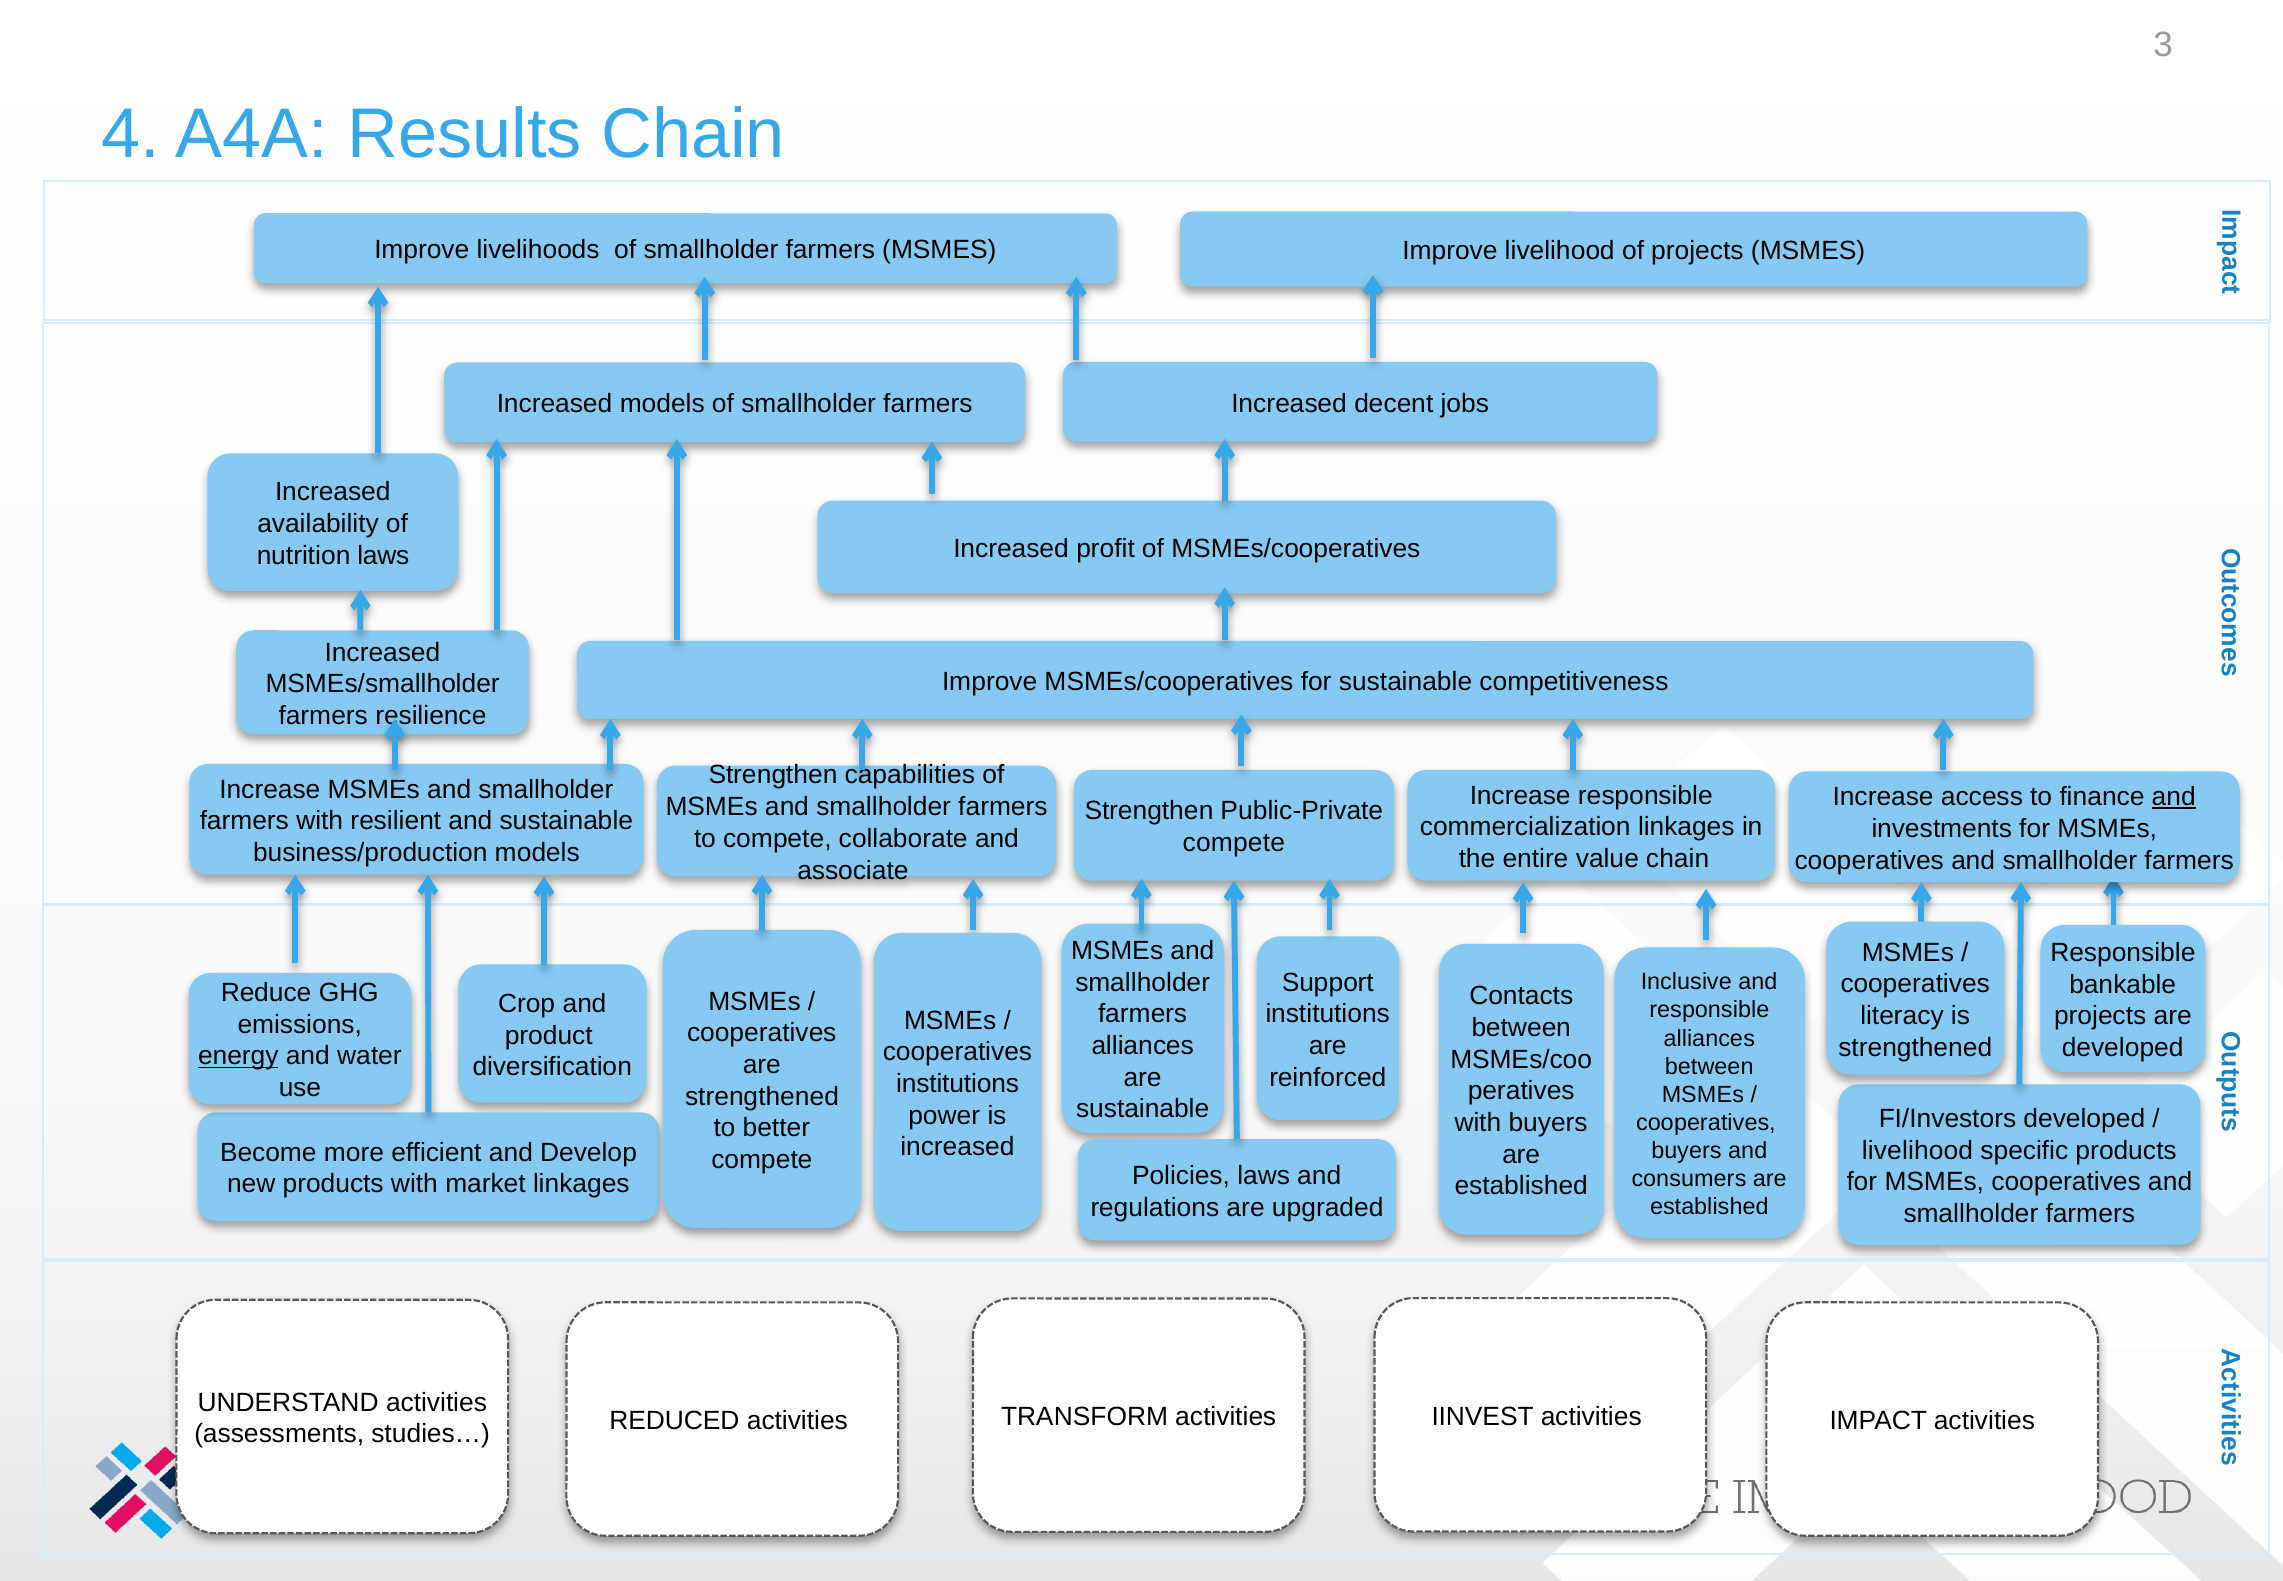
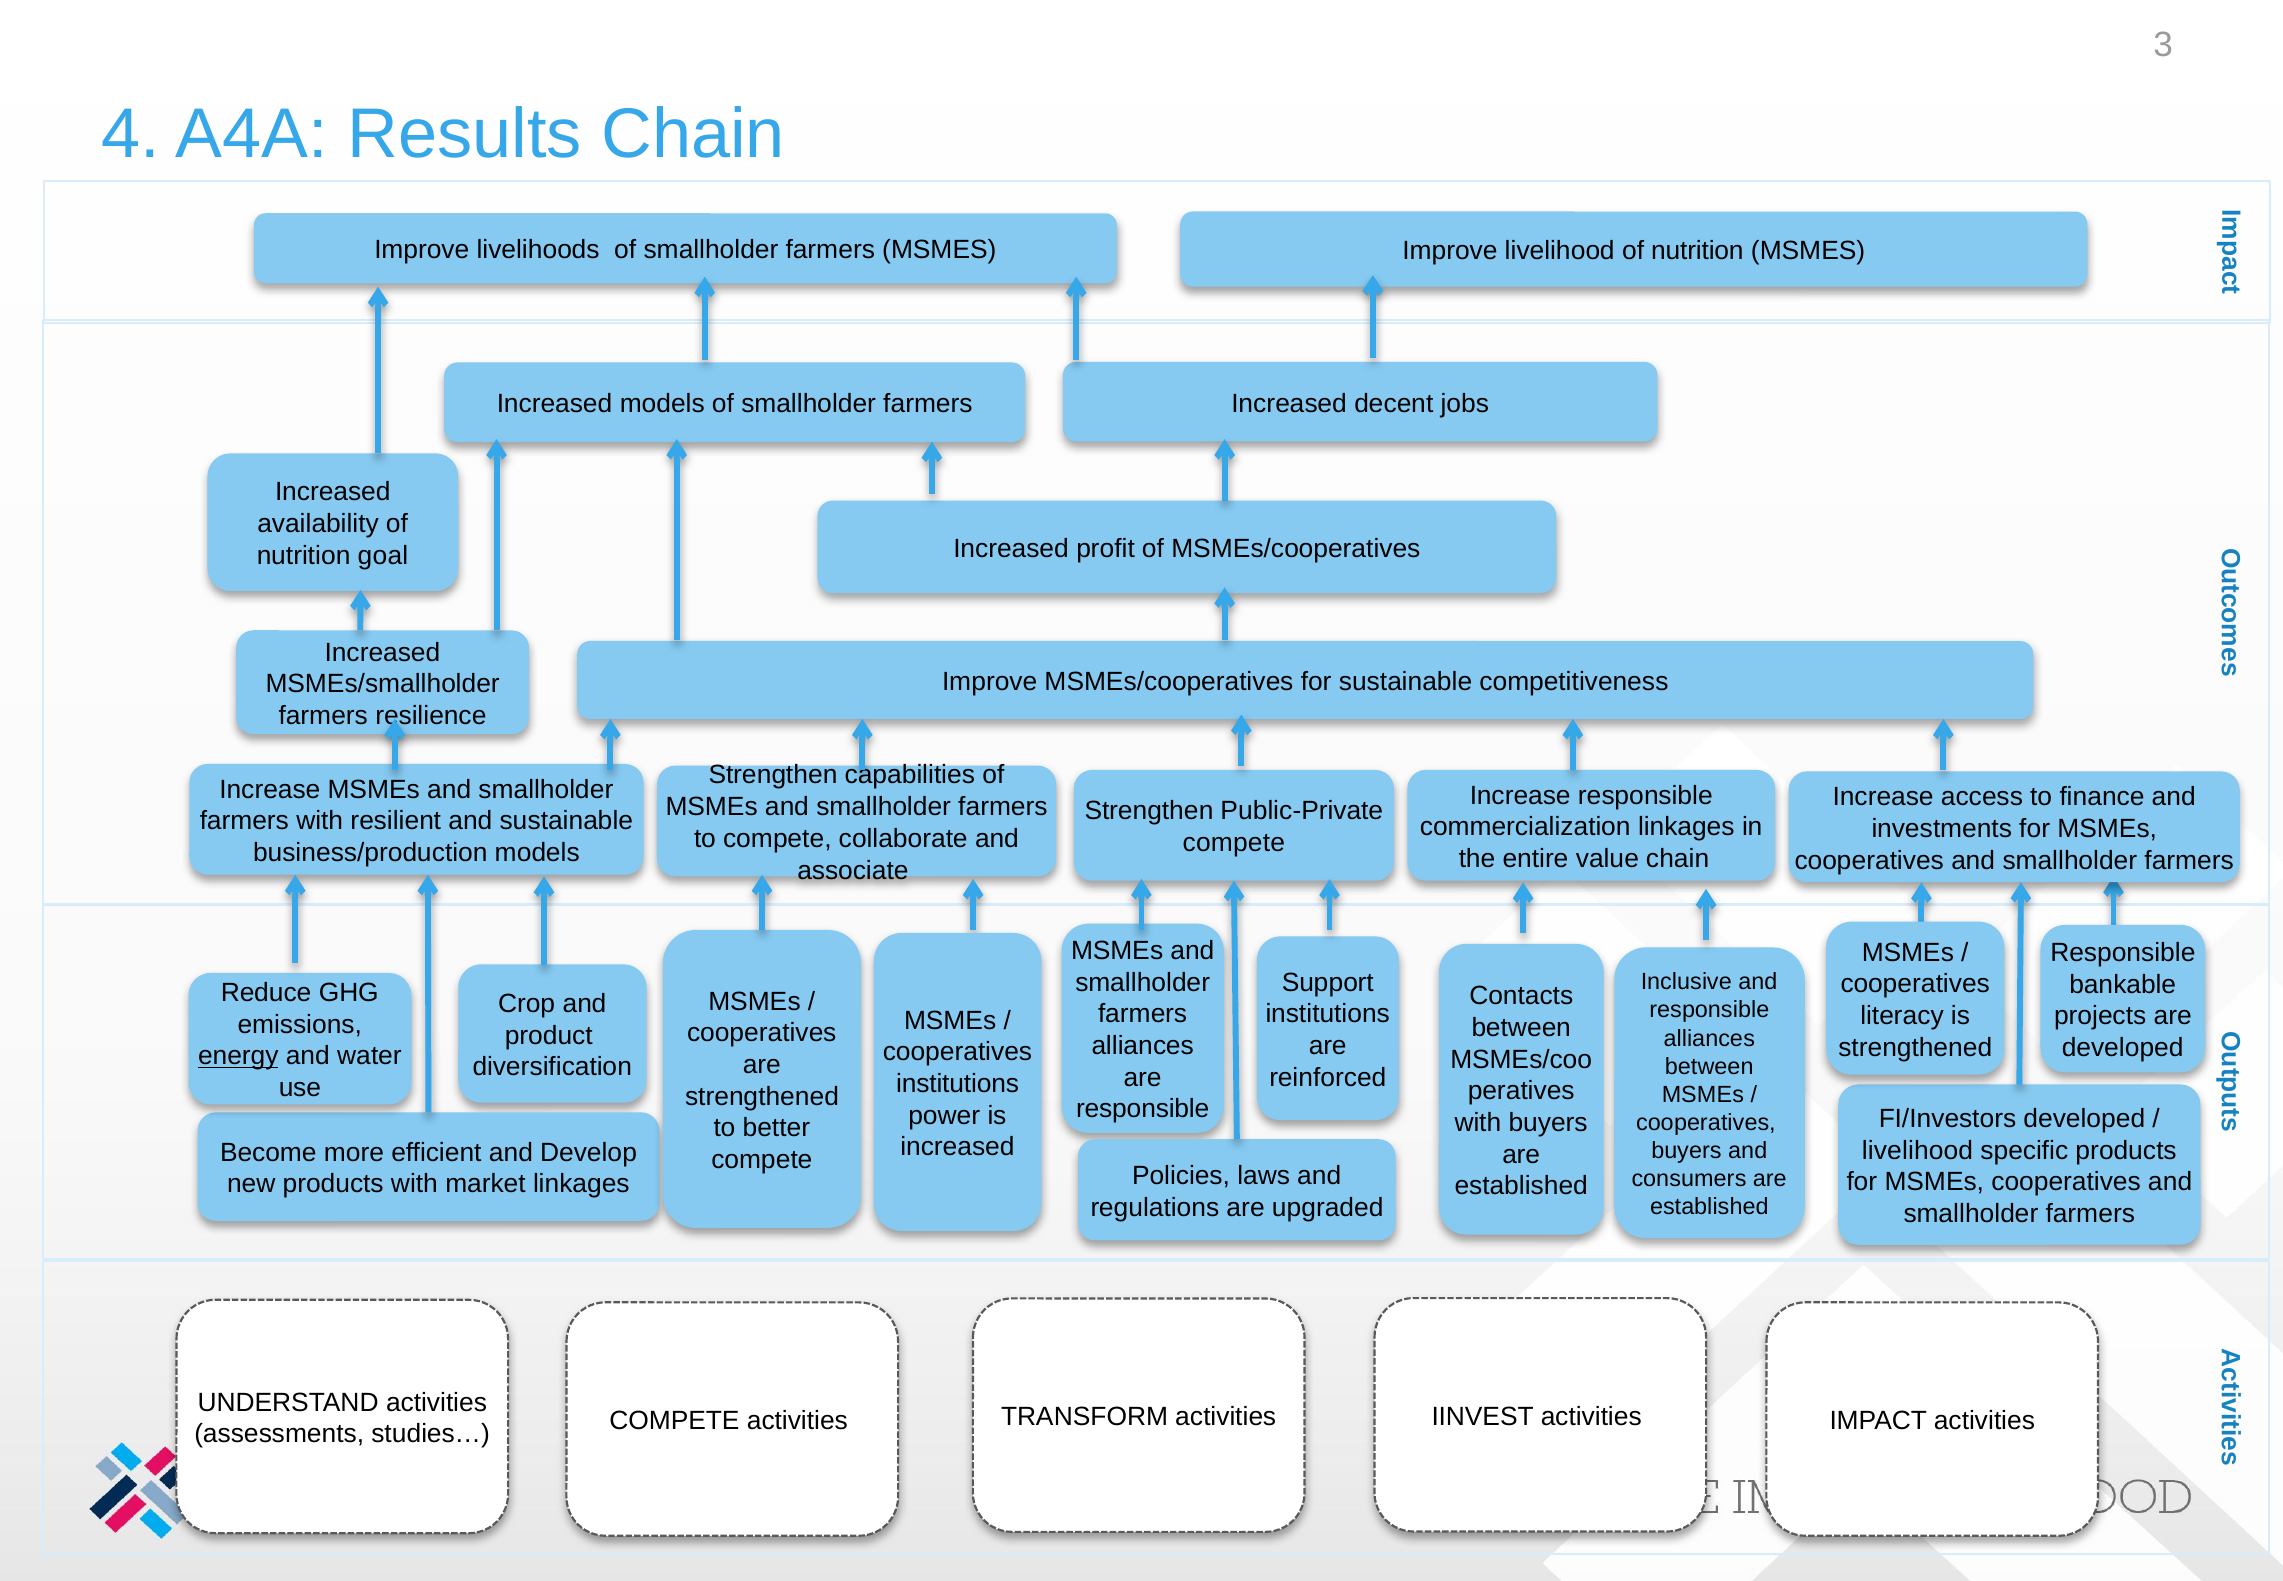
livelihood of projects: projects -> nutrition (1697, 251)
nutrition laws: laws -> goal (383, 555)
and underline: present -> none (2174, 797)
sustainable: sustainable -> responsible (1143, 1109)
REDUCED: REDUCED -> COMPETE (674, 1420)
